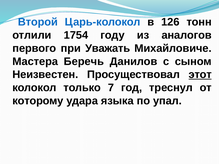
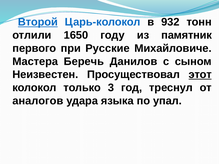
Второй underline: none -> present (38, 22)
126: 126 -> 932 (170, 22)
1754: 1754 -> 1650 (76, 35)
аналогов: аналогов -> памятник (187, 35)
Уважать: Уважать -> Русские (108, 48)
7: 7 -> 3 (111, 88)
которому: которому -> аналогов (38, 101)
